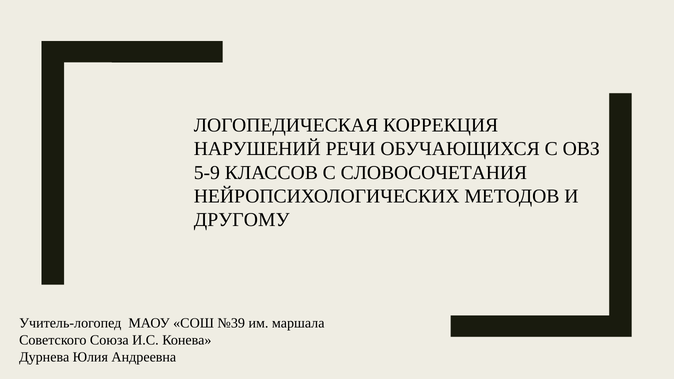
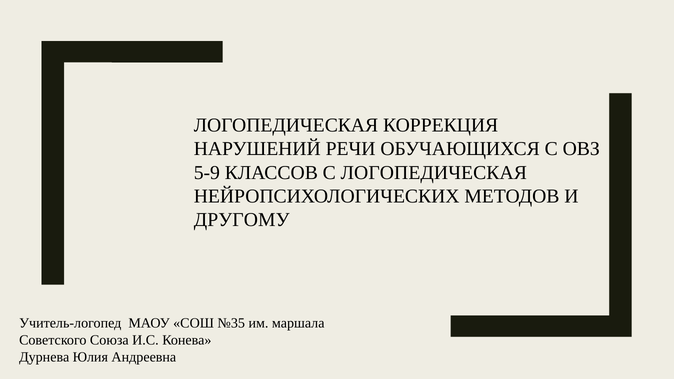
С СЛОВОСОЧЕТАНИЯ: СЛОВОСОЧЕТАНИЯ -> ЛОГОПЕДИЧЕСКАЯ (434, 173)
№39: №39 -> №35 (231, 323)
